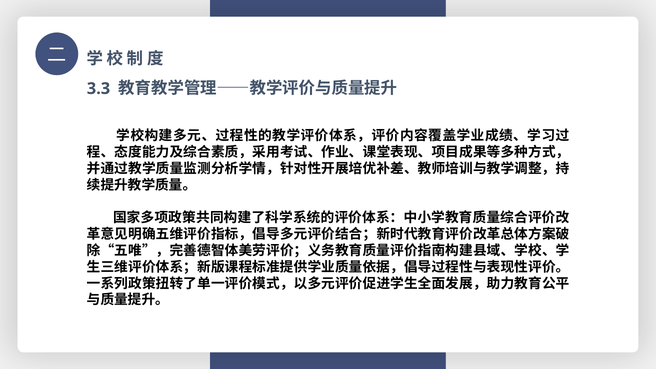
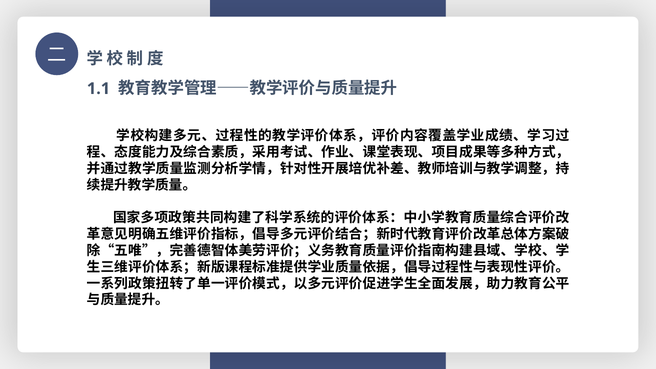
3.3: 3.3 -> 1.1 (99, 89)
